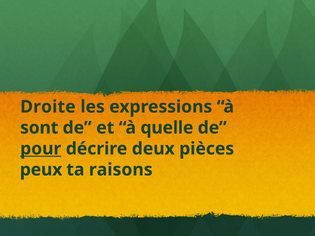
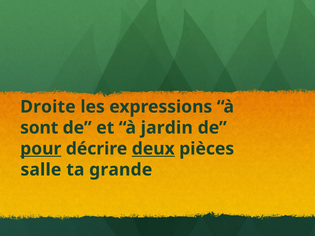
quelle: quelle -> jardin (167, 128)
deux underline: none -> present (153, 149)
peux: peux -> salle (41, 170)
raisons: raisons -> grande (121, 170)
